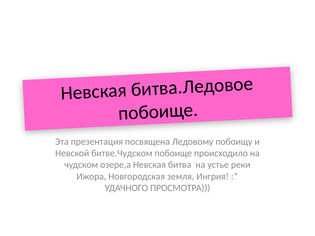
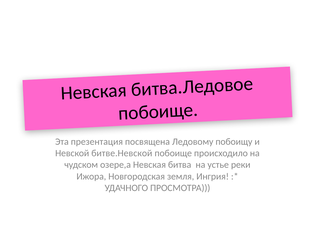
битве.Чудском: битве.Чудском -> битве.Невской (122, 153)
